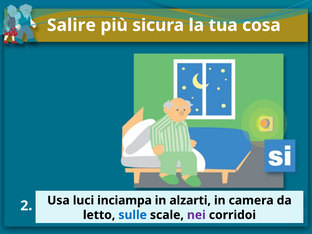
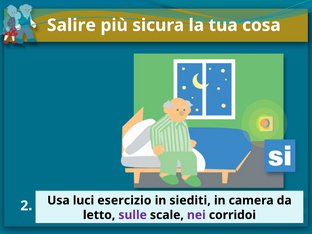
inciampa: inciampa -> esercizio (124, 200)
alzarti: alzarti -> siediti (190, 200)
sulle colour: blue -> purple (133, 215)
